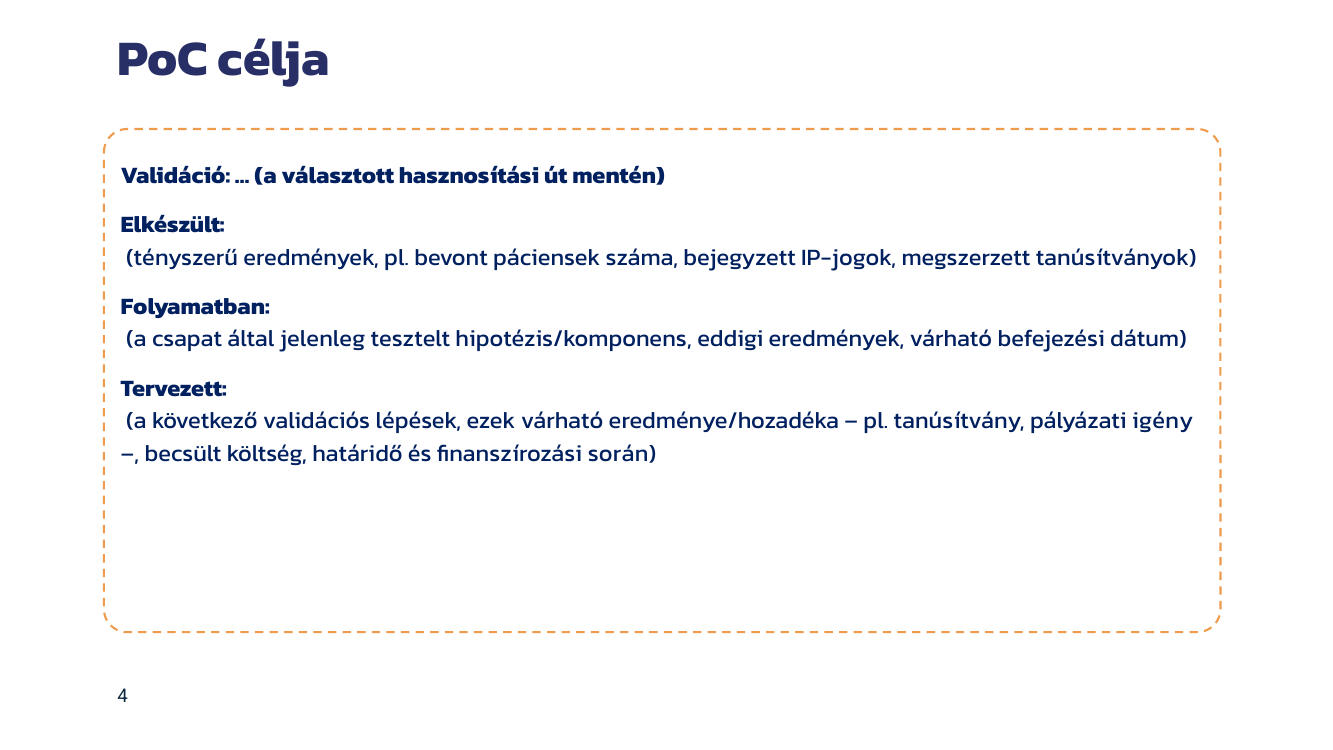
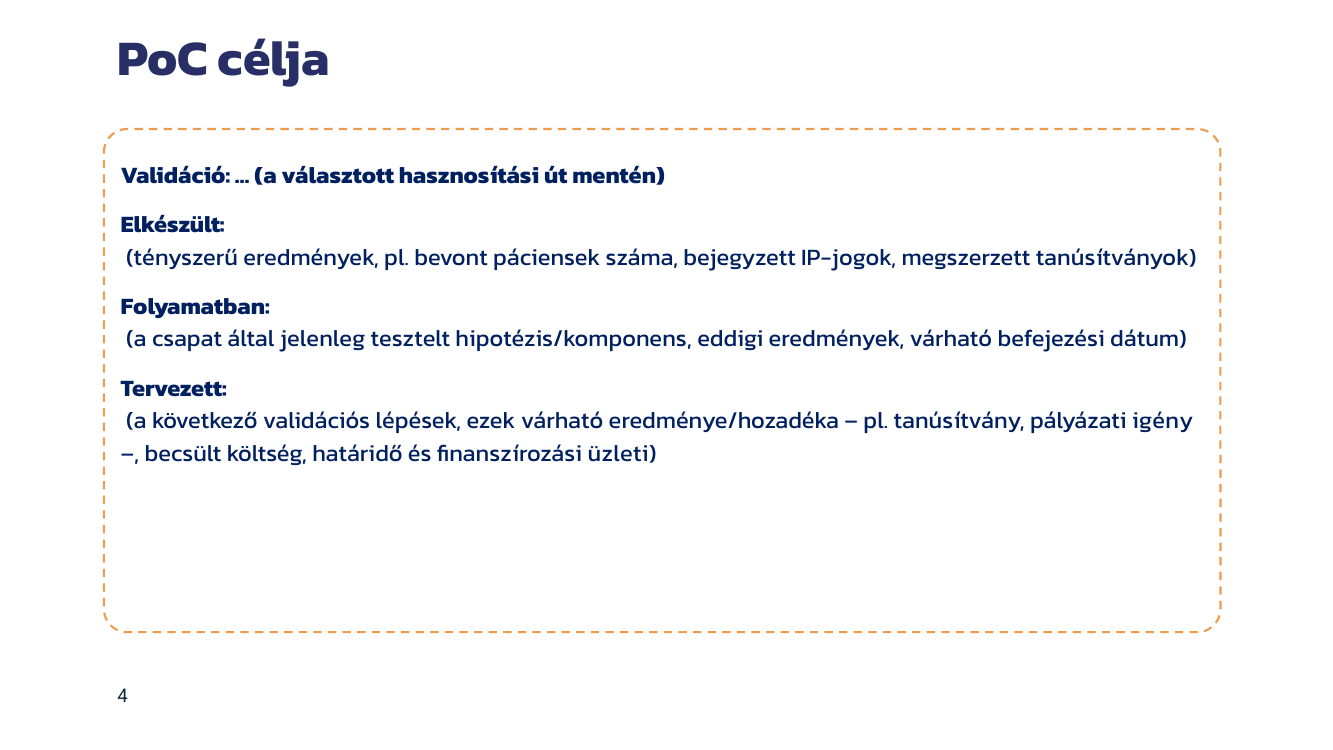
során: során -> üzleti (622, 453)
